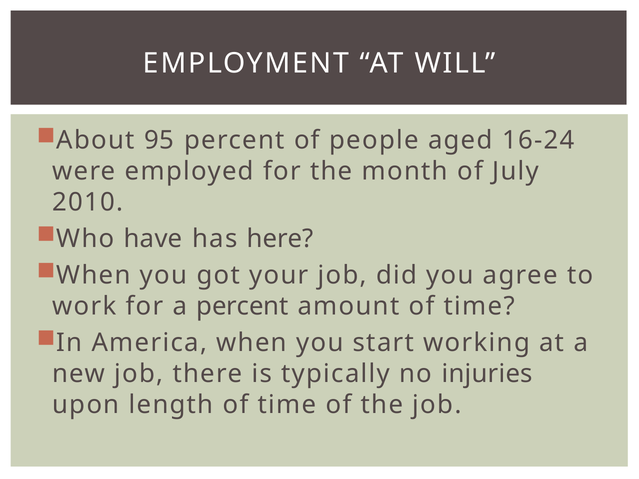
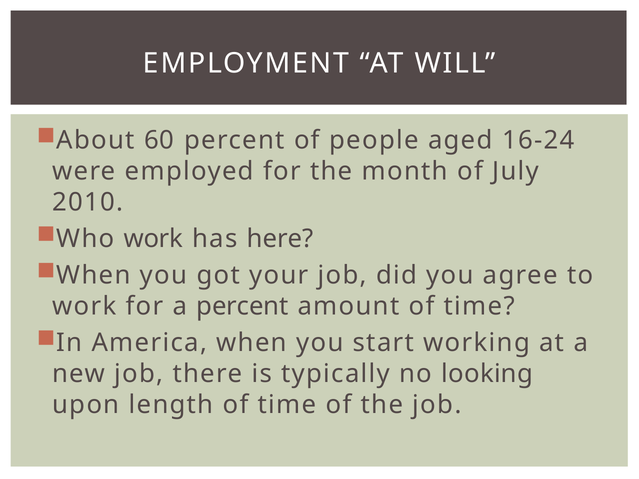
95: 95 -> 60 (159, 141)
Who have: have -> work (153, 239)
injuries: injuries -> looking (487, 374)
